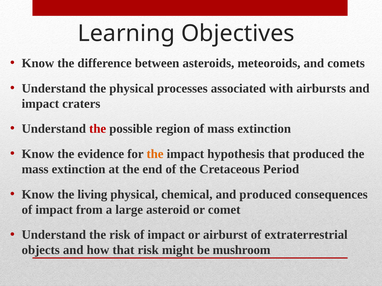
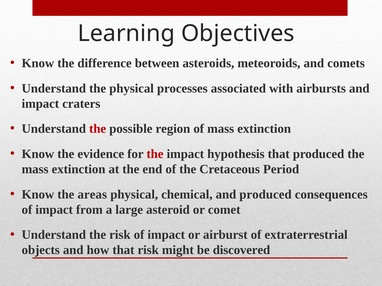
the colour: orange -> red (155, 154)
living: living -> areas (92, 195)
mushroom: mushroom -> discovered (241, 250)
